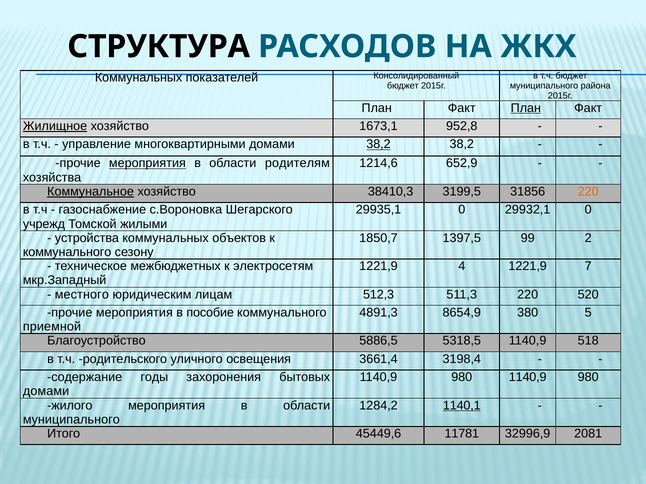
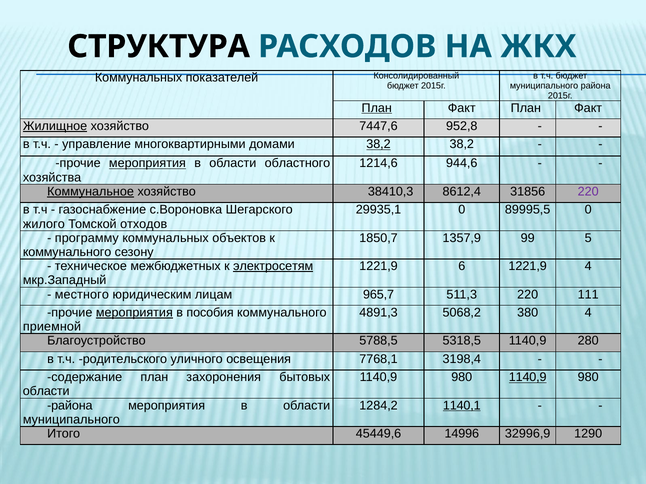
План underline: none -> present (377, 108)
План underline: present -> none (526, 108)
1673,1: 1673,1 -> 7447,6 (378, 126)
родителям: родителям -> областного (297, 164)
652,9: 652,9 -> 944,6 (462, 164)
3199,5: 3199,5 -> 8612,4 (462, 192)
220 colour: orange -> purple (588, 192)
29932,1: 29932,1 -> 89995,5 (528, 210)
учрежд: учрежд -> жилого (44, 224)
жилыми: жилыми -> отходов (144, 224)
устройства: устройства -> программу (87, 238)
1397,5: 1397,5 -> 1357,9 (462, 238)
2: 2 -> 5 (588, 238)
электросетям underline: none -> present (273, 266)
4: 4 -> 6 (462, 266)
1221,9 7: 7 -> 4 (588, 266)
512,3: 512,3 -> 965,7 (379, 295)
520: 520 -> 111 (588, 295)
мероприятия underline: none -> present (134, 313)
пособие: пособие -> пособия (210, 313)
8654,9: 8654,9 -> 5068,2 (462, 313)
380 5: 5 -> 4 (588, 313)
5886,5: 5886,5 -> 5788,5 (378, 341)
518: 518 -> 280 (588, 341)
3661,4: 3661,4 -> 7768,1 (378, 359)
содержание годы: годы -> план (154, 378)
1140,9 underline: none -> present (528, 378)
домами: домами -> области (46, 392)
жилого: жилого -> района (70, 406)
11781: 11781 -> 14996 (462, 434)
2081: 2081 -> 1290 (588, 434)
